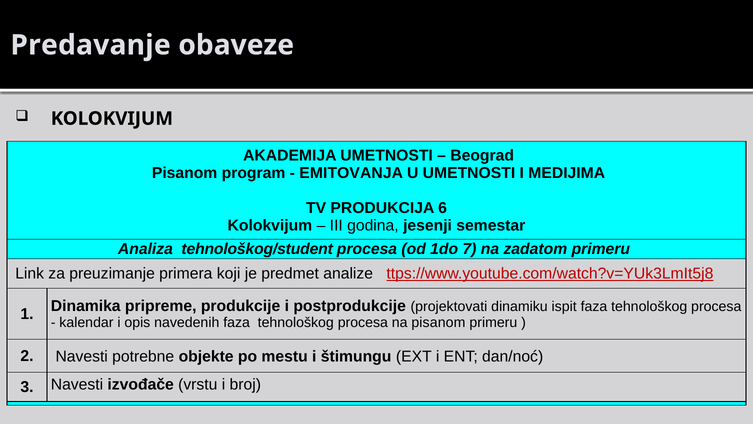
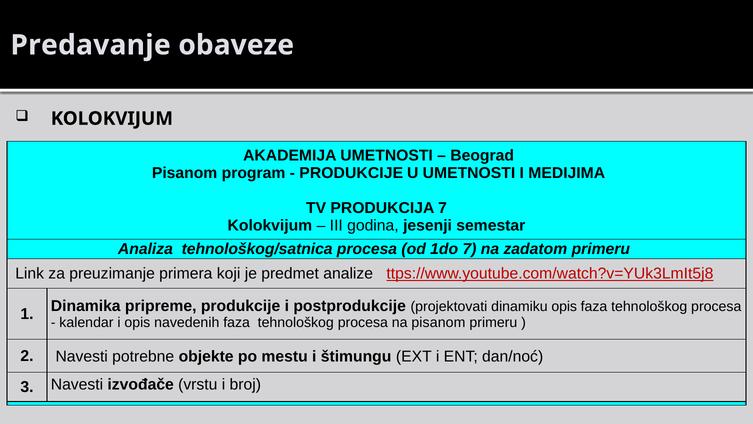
EMITOVANJA: EMITOVANJA -> PRODUKCIJE (351, 173)
PRODUKCIJA 6: 6 -> 7 (443, 208)
tehnološkog/student: tehnološkog/student -> tehnološkog/satnica (257, 249)
dinamiku ispit: ispit -> opis (564, 306)
